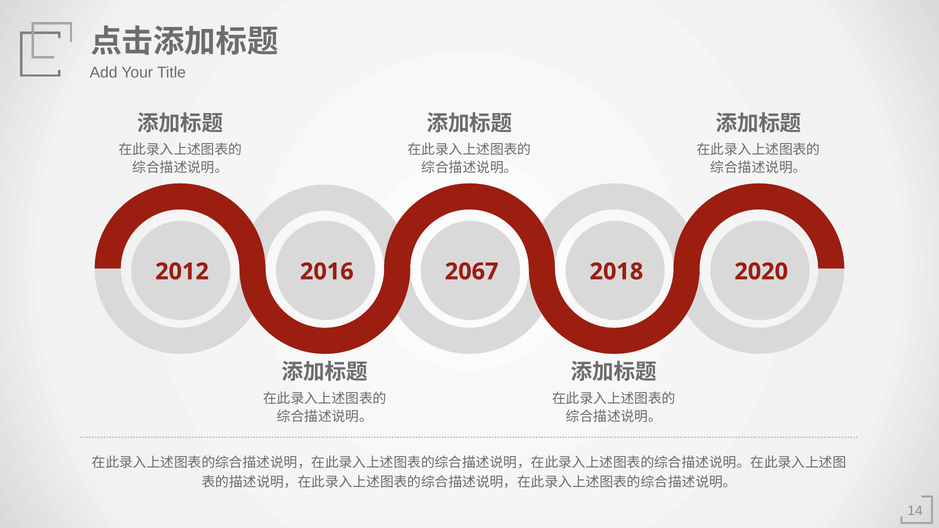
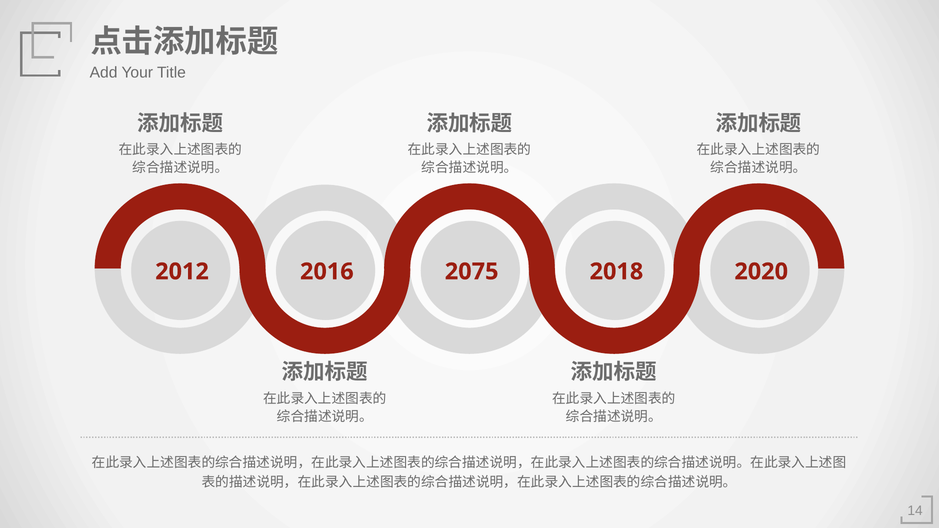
2067: 2067 -> 2075 (472, 272)
